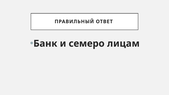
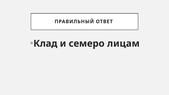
Банк: Банк -> Клад (45, 44)
